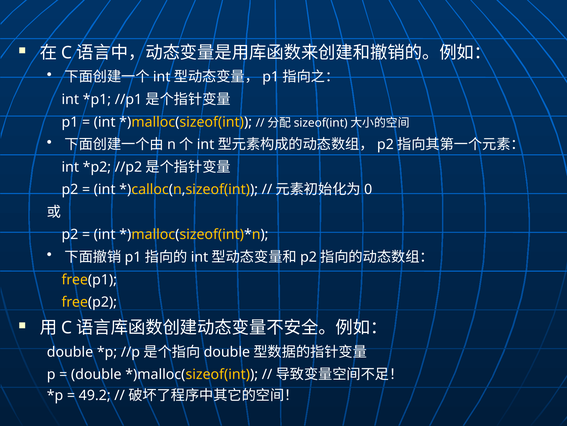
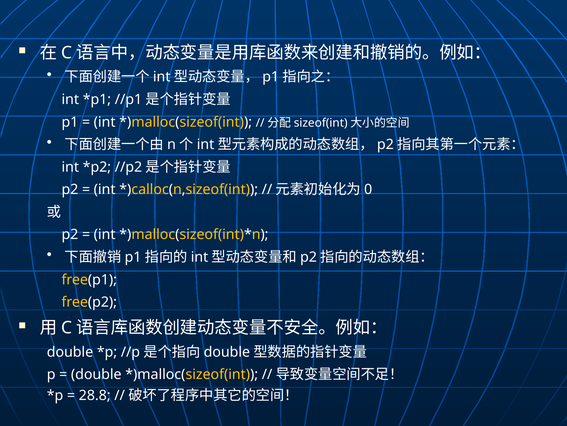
49.2: 49.2 -> 28.8 (95, 395)
